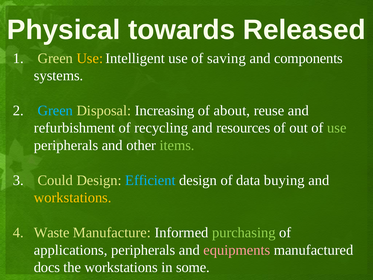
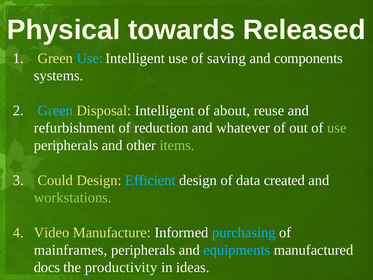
Use colour: yellow -> light blue (90, 58)
Disposal Increasing: Increasing -> Intelligent (165, 110)
recycling: recycling -> reduction (161, 128)
resources: resources -> whatever (243, 128)
buying: buying -> created (284, 180)
workstations colour: yellow -> light green (73, 197)
Waste: Waste -> Video (52, 232)
purchasing colour: light green -> light blue (244, 232)
applications: applications -> mainframes (71, 250)
equipments colour: pink -> light blue (237, 250)
the workstations: workstations -> productivity (121, 267)
some: some -> ideas (193, 267)
